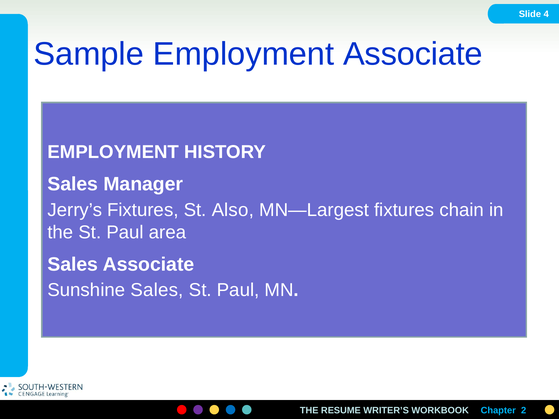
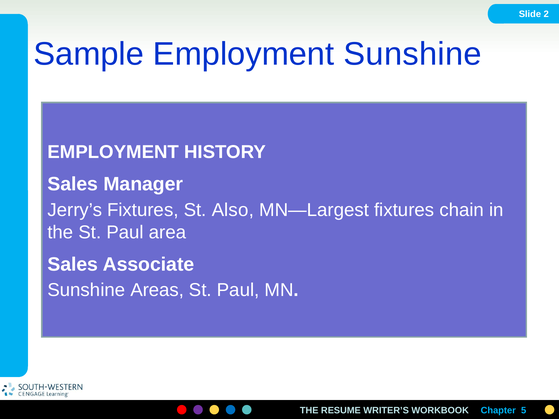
4: 4 -> 2 (546, 14)
Employment Associate: Associate -> Sunshine (413, 54)
Sunshine Sales: Sales -> Areas (157, 290)
2: 2 -> 5 (524, 411)
